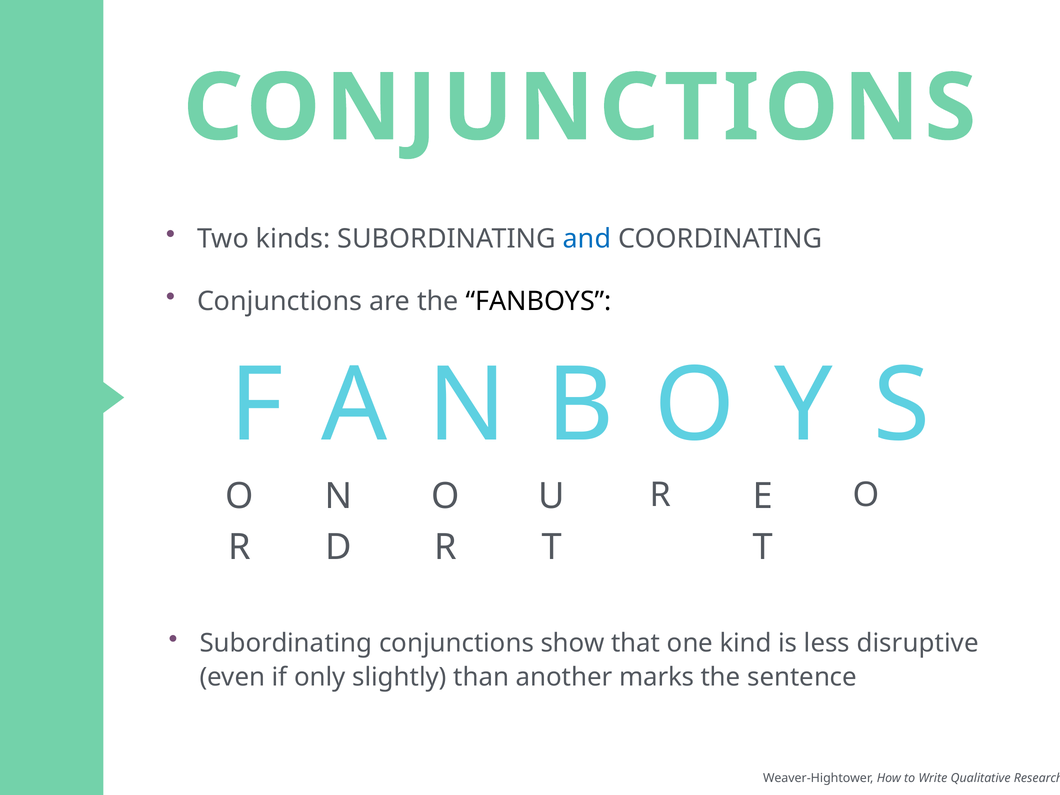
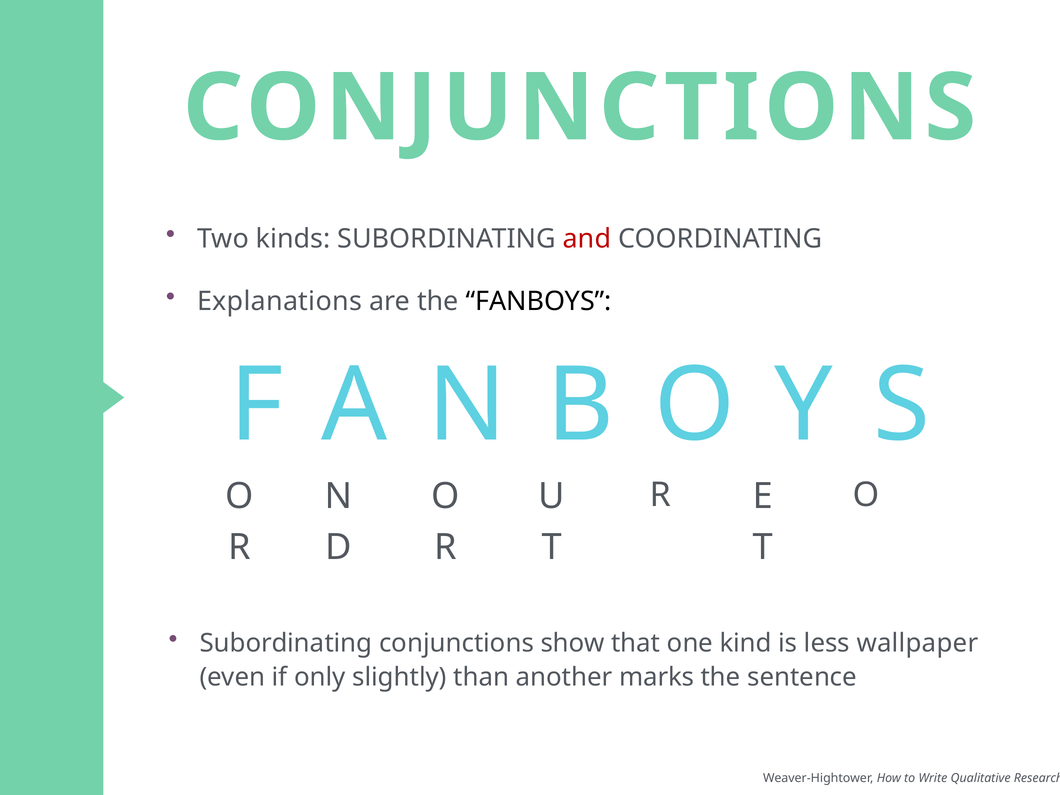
and colour: blue -> red (587, 239)
Conjunctions: Conjunctions -> Explanations (279, 301)
disruptive: disruptive -> wallpaper (917, 643)
